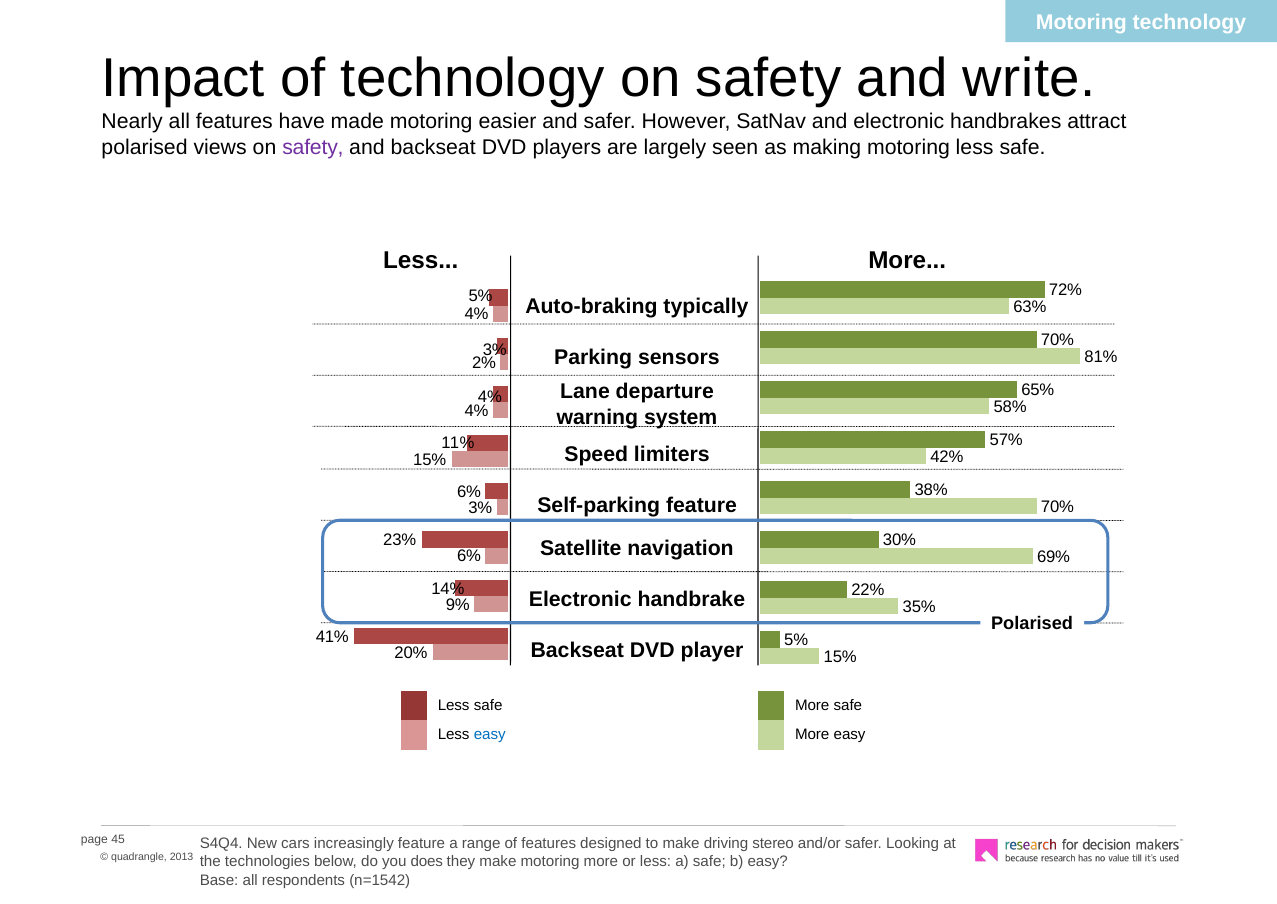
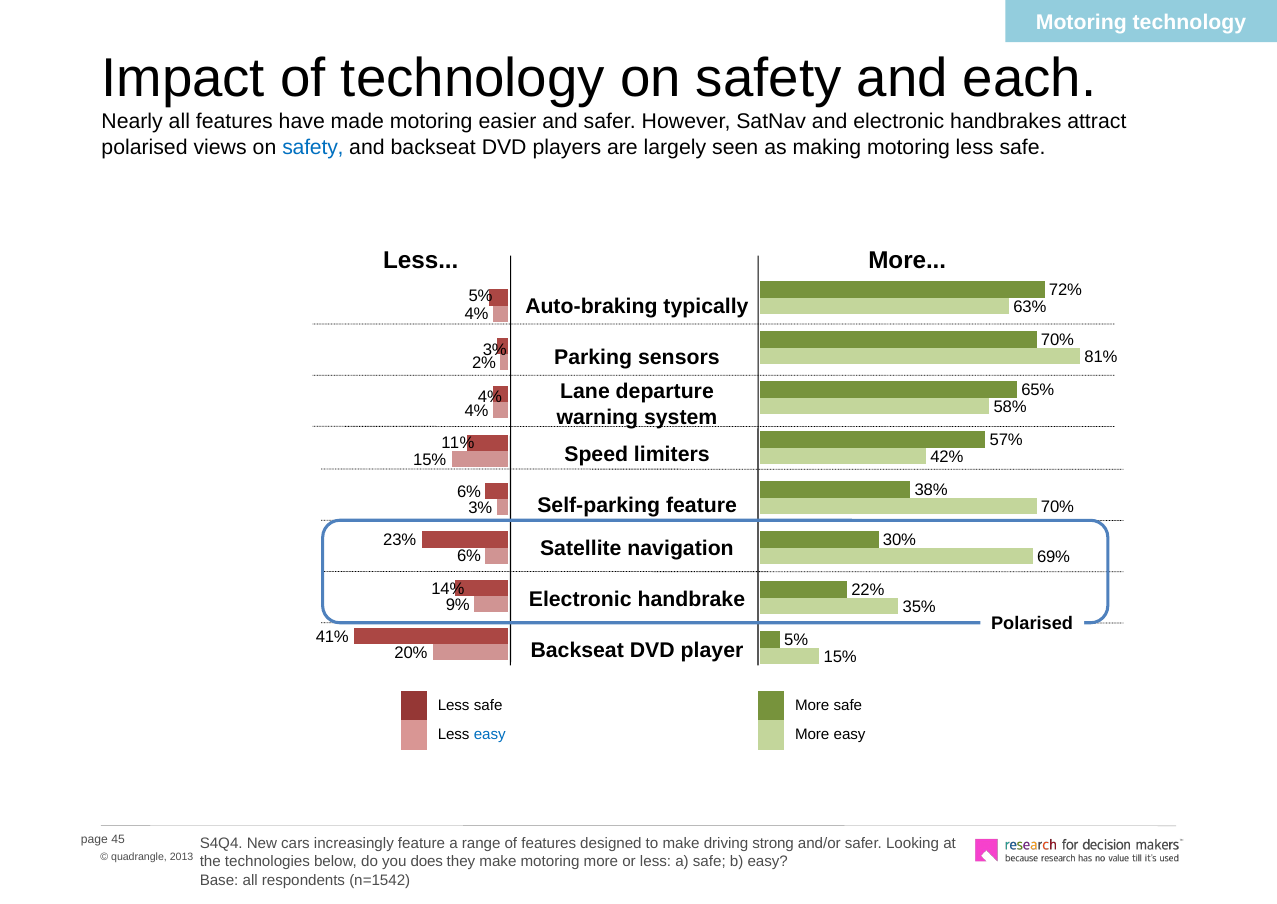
write: write -> each (1030, 79)
safety colour: purple -> blue (313, 147)
stereo: stereo -> strong (773, 843)
